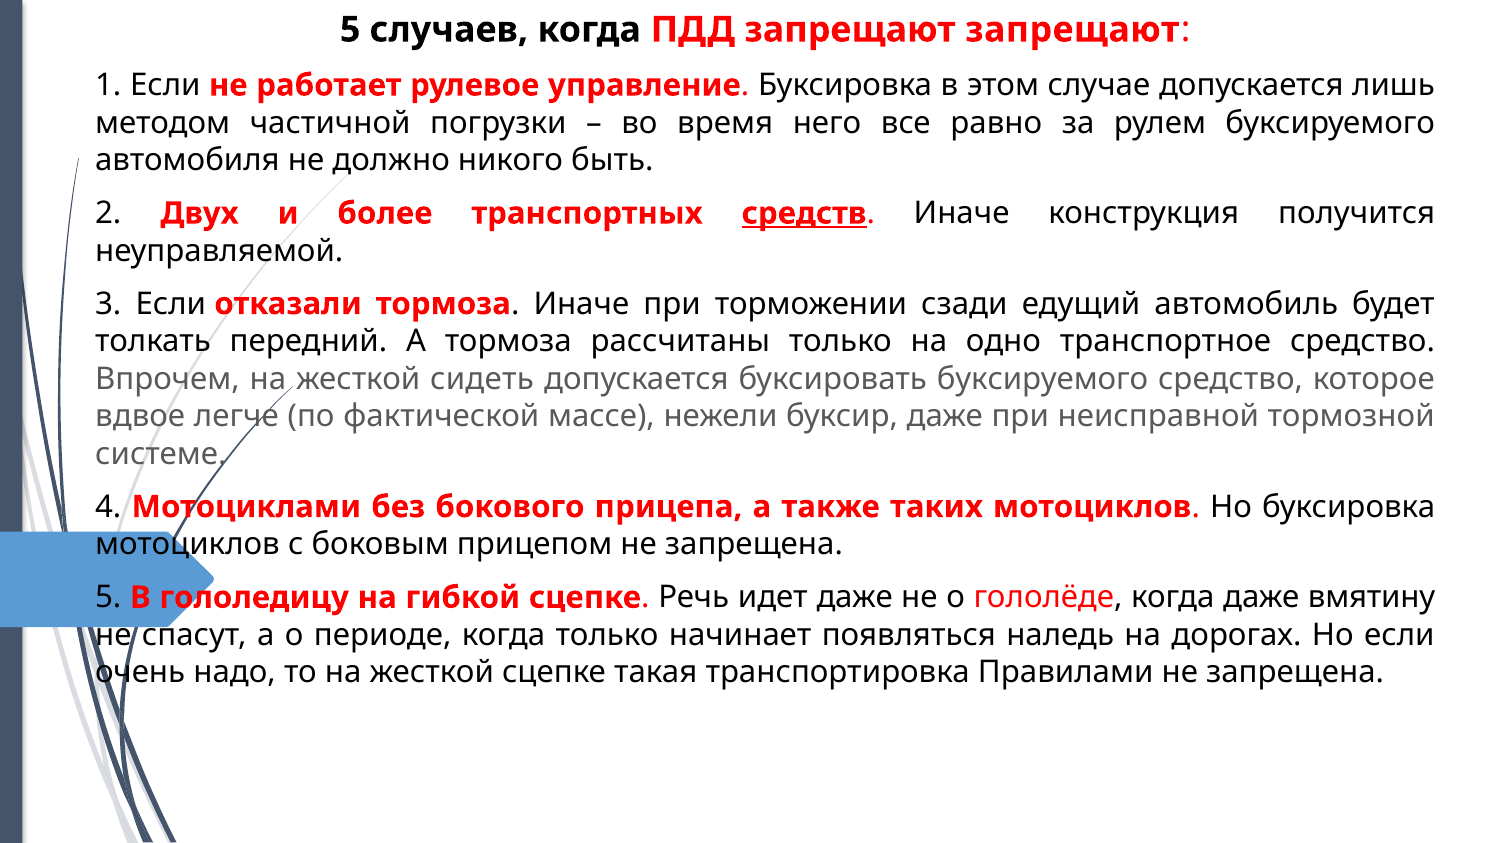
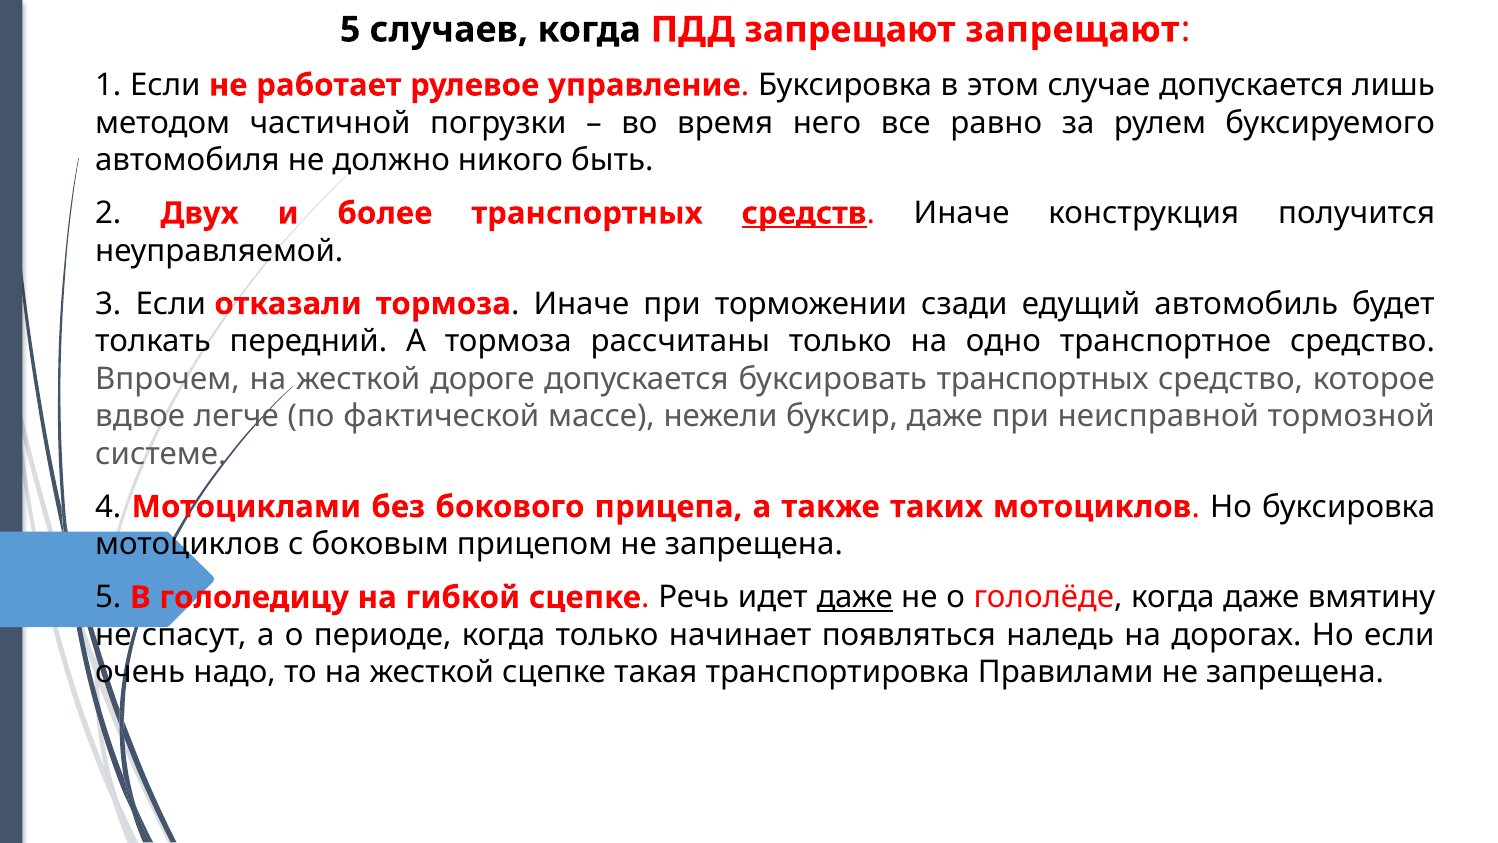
сидеть: сидеть -> дороге (482, 379)
буксировать буксируемого: буксируемого -> транспортных (1043, 379)
даже underline: none -> present (855, 597)
